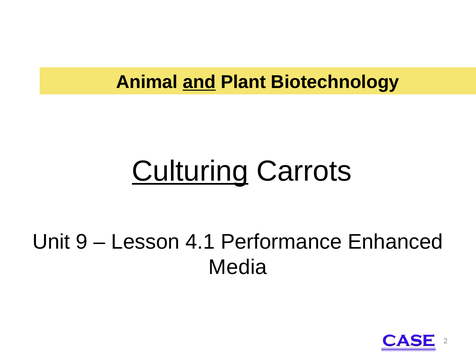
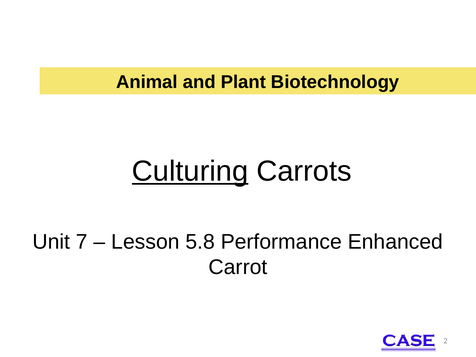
and underline: present -> none (199, 82)
9: 9 -> 7 (82, 242)
4.1: 4.1 -> 5.8 (200, 242)
Media: Media -> Carrot (238, 267)
